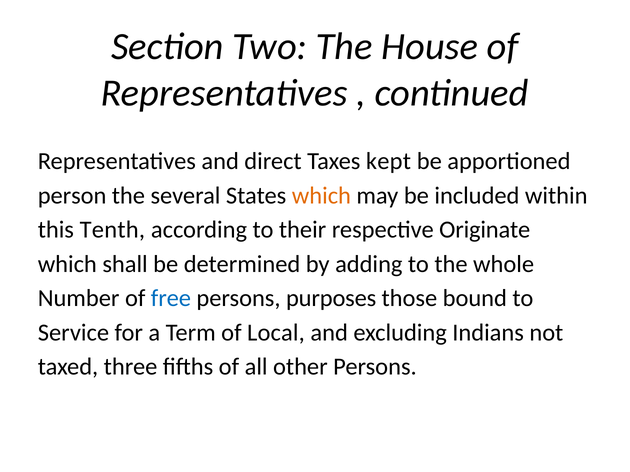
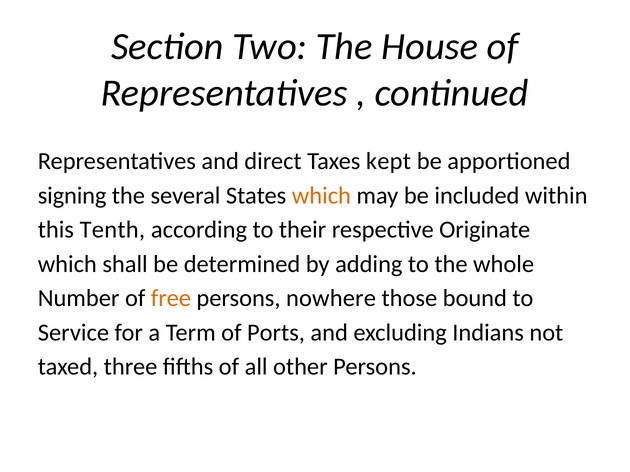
person: person -> signing (72, 196)
free colour: blue -> orange (171, 299)
purposes: purposes -> nowhere (331, 299)
Local: Local -> Ports (276, 333)
